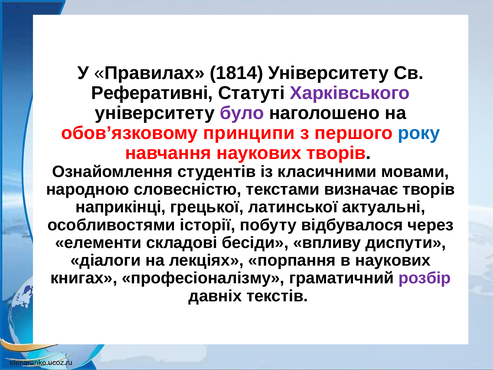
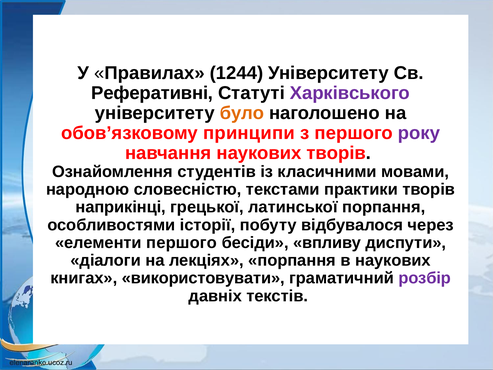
1814: 1814 -> 1244 (236, 73)
було colour: purple -> orange (242, 113)
року colour: blue -> purple (419, 133)
визначає: визначає -> практики (361, 189)
латинської актуальні: актуальні -> порпання (384, 207)
елементи складові: складові -> першого (182, 243)
професіоналізму: професіоналізму -> використовувати (203, 278)
